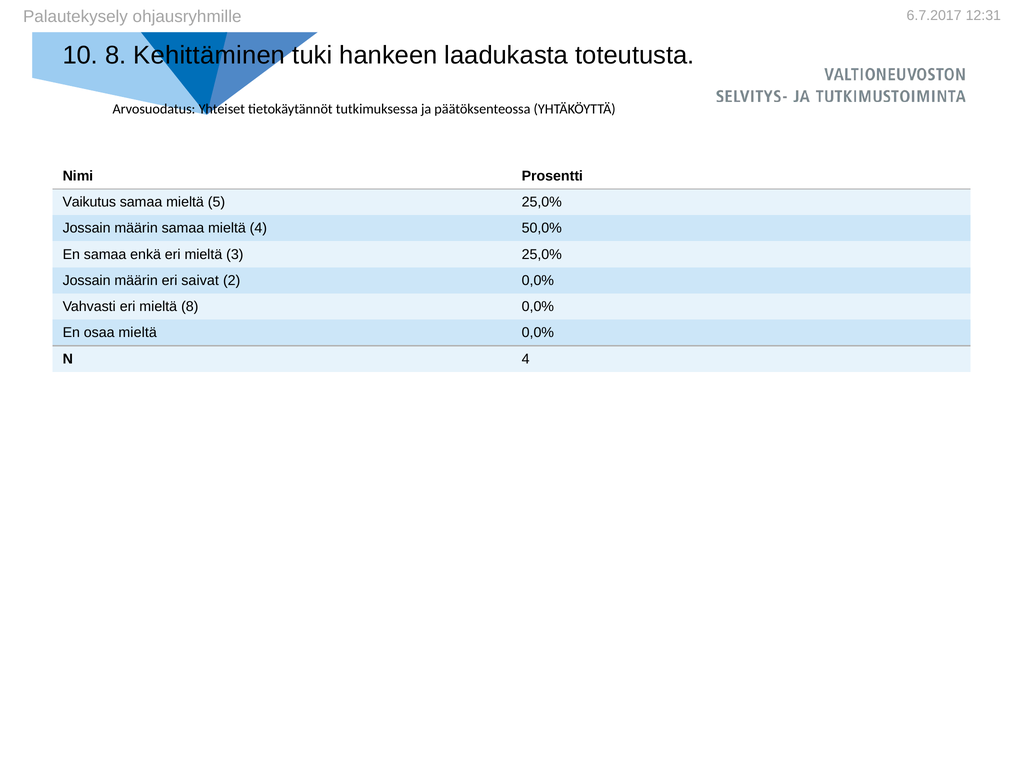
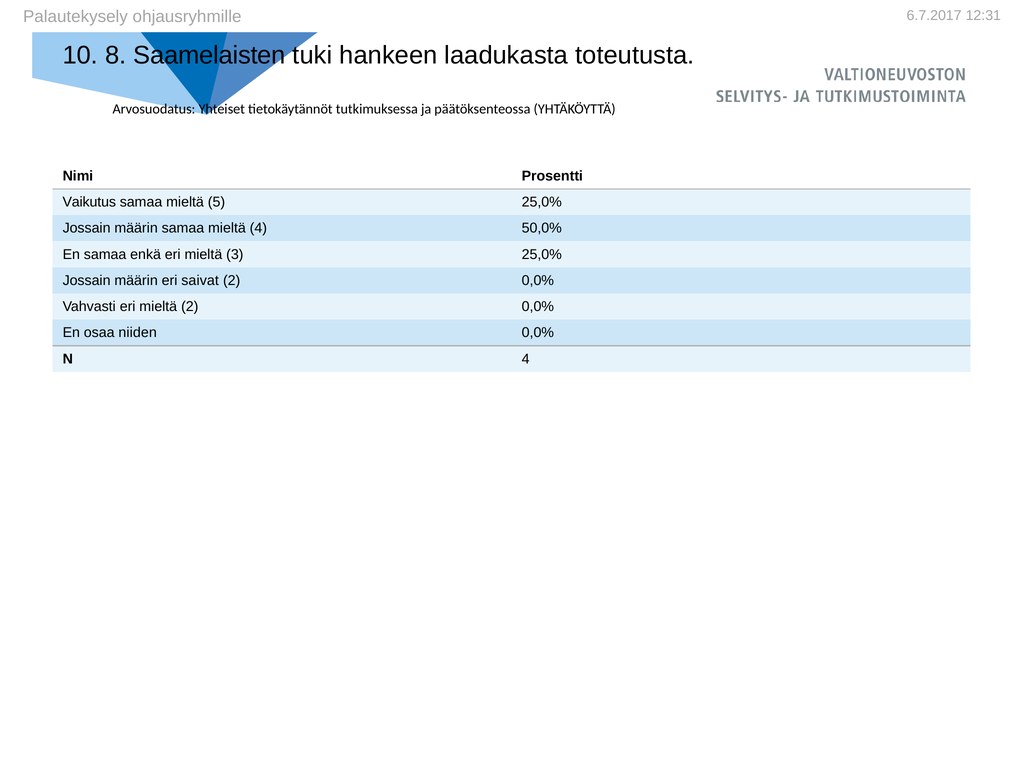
Kehittäminen: Kehittäminen -> Saamelaisten (210, 55)
mieltä 8: 8 -> 2 (190, 307)
osaa mieltä: mieltä -> niiden (138, 333)
